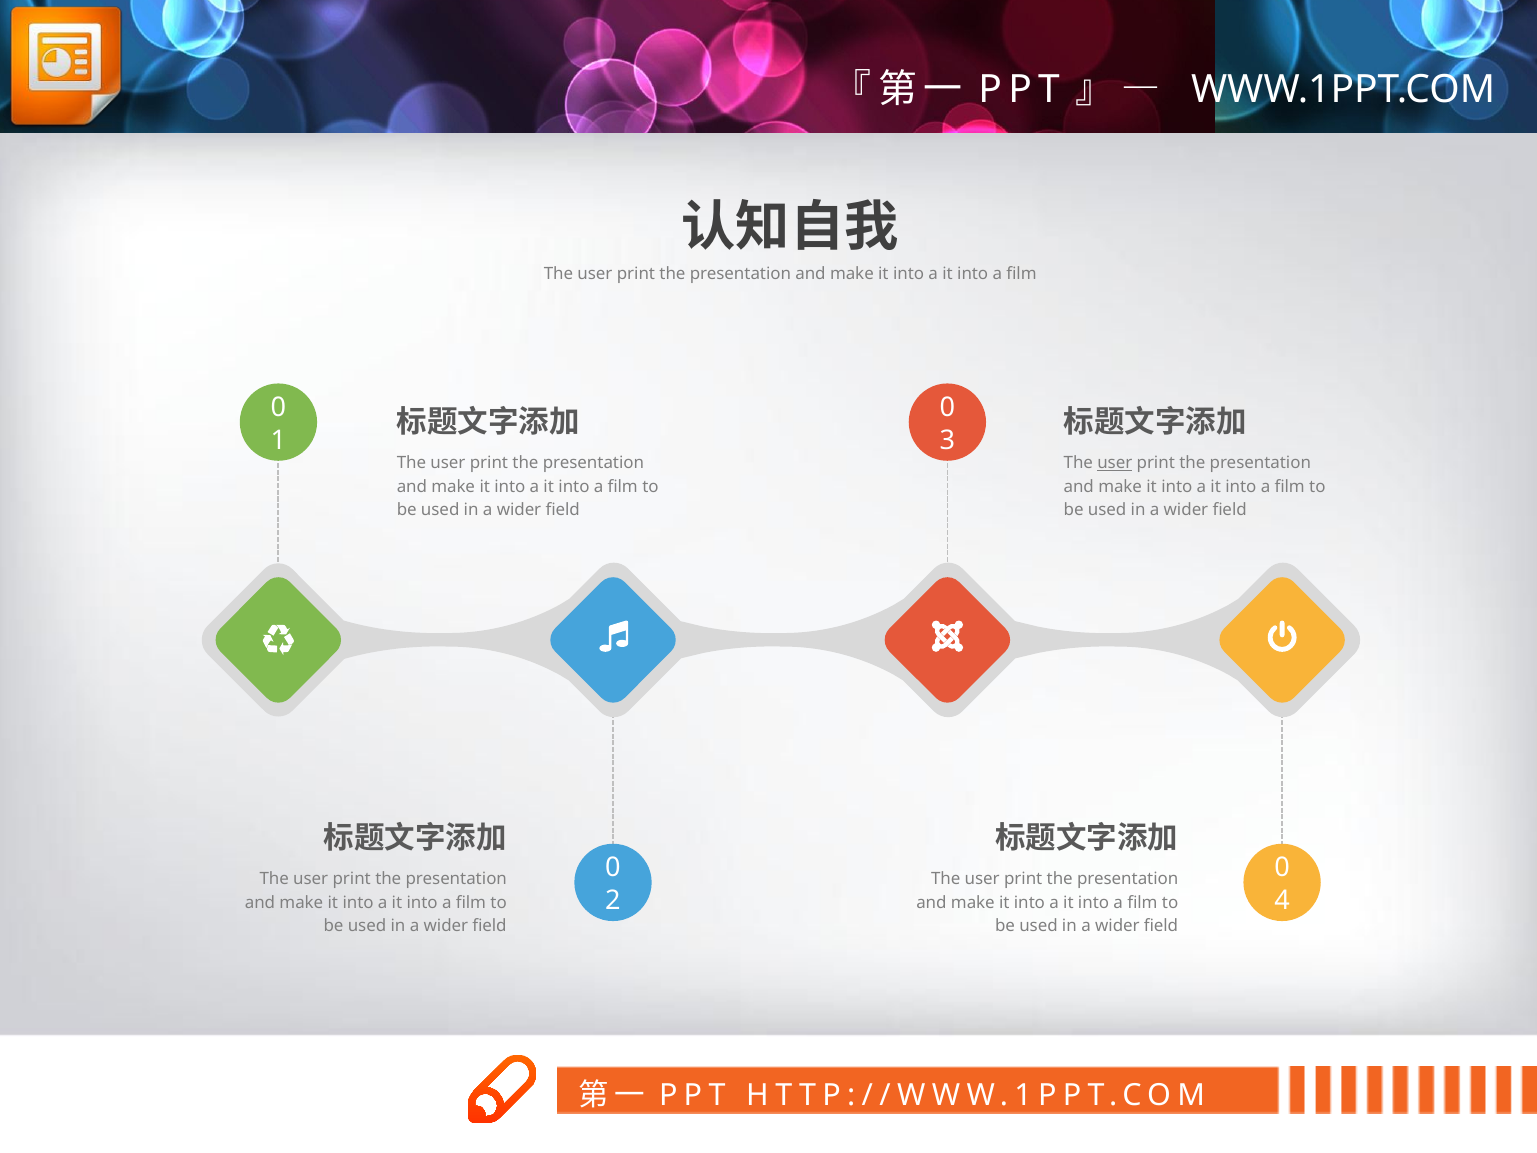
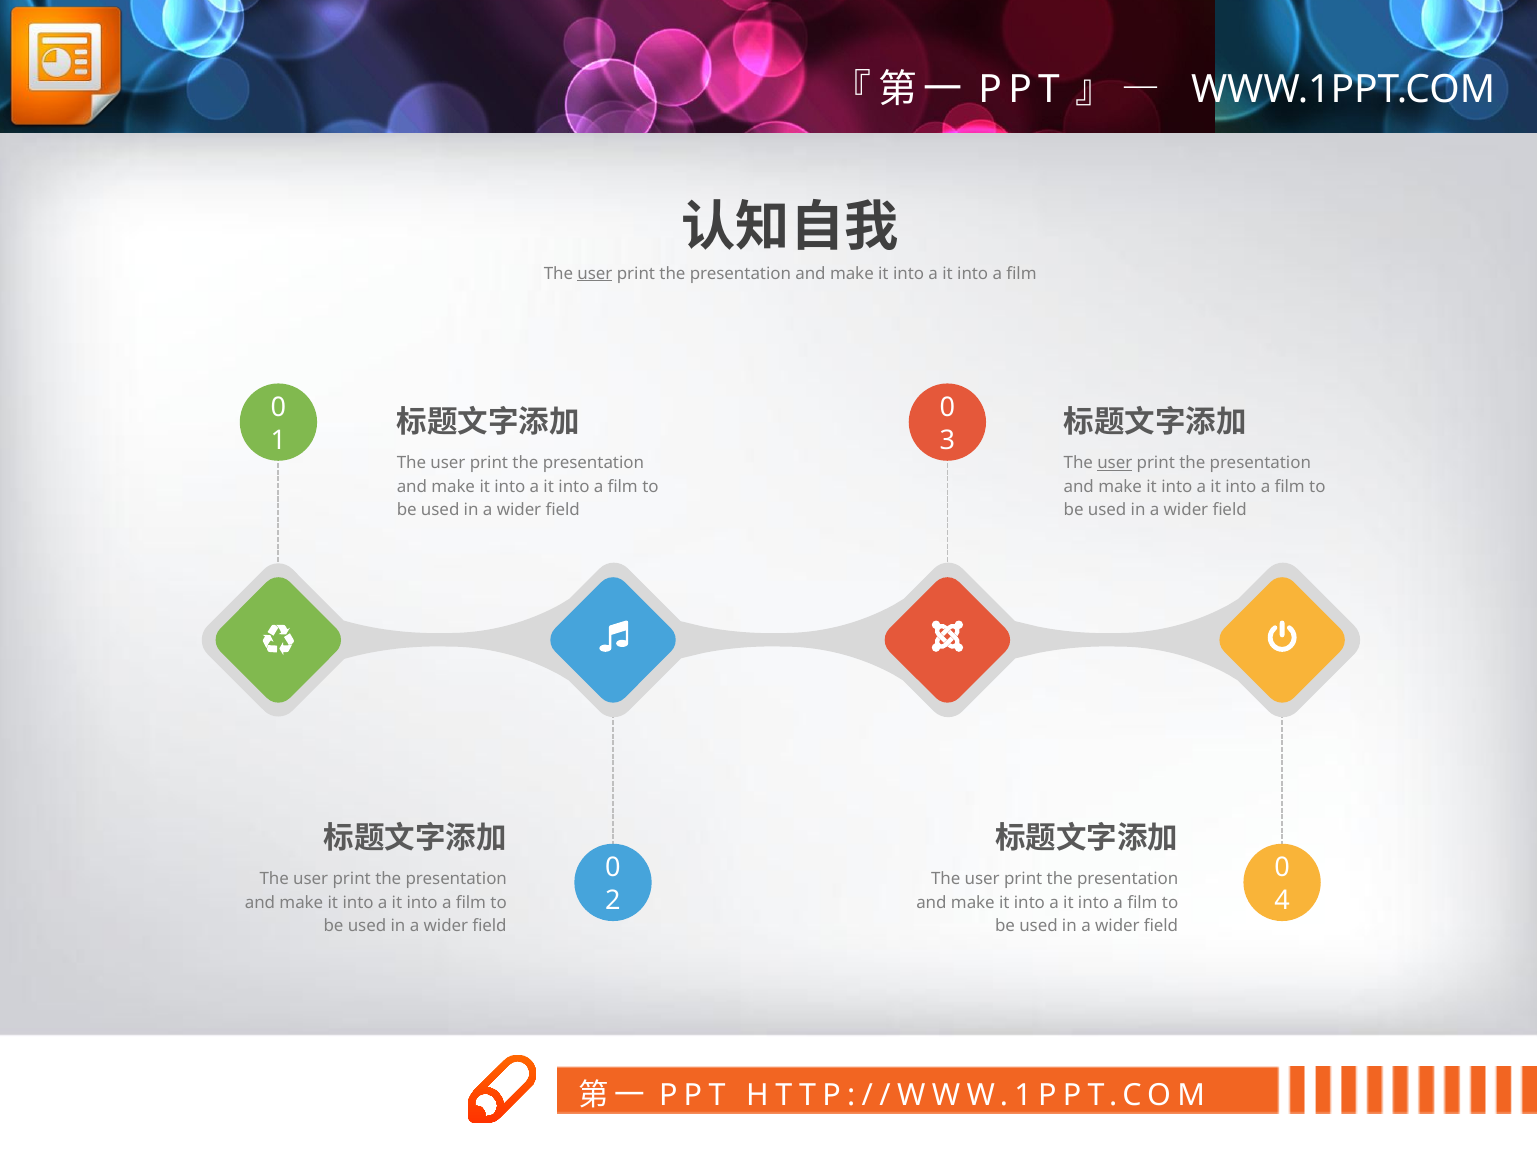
user underline: none -> present (595, 273)
